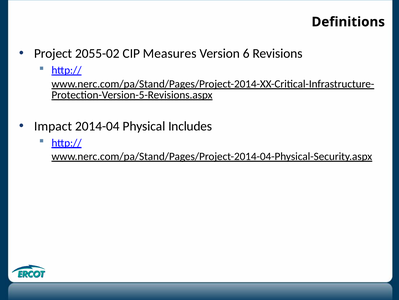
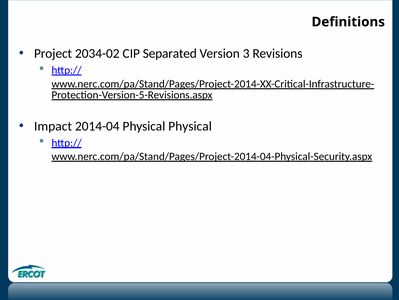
2055-02: 2055-02 -> 2034-02 (97, 53)
Measures: Measures -> Separated (170, 53)
6: 6 -> 3 (246, 53)
Physical Includes: Includes -> Physical (190, 126)
